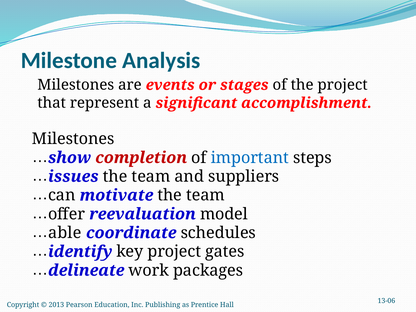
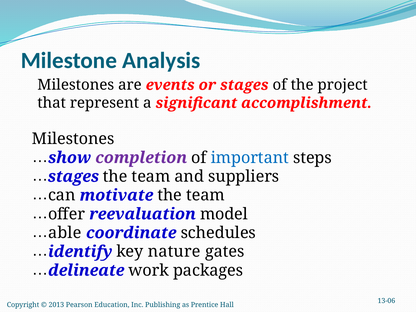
completion colour: red -> purple (141, 158)
issues: issues -> stages (73, 176)
key project: project -> nature (174, 252)
